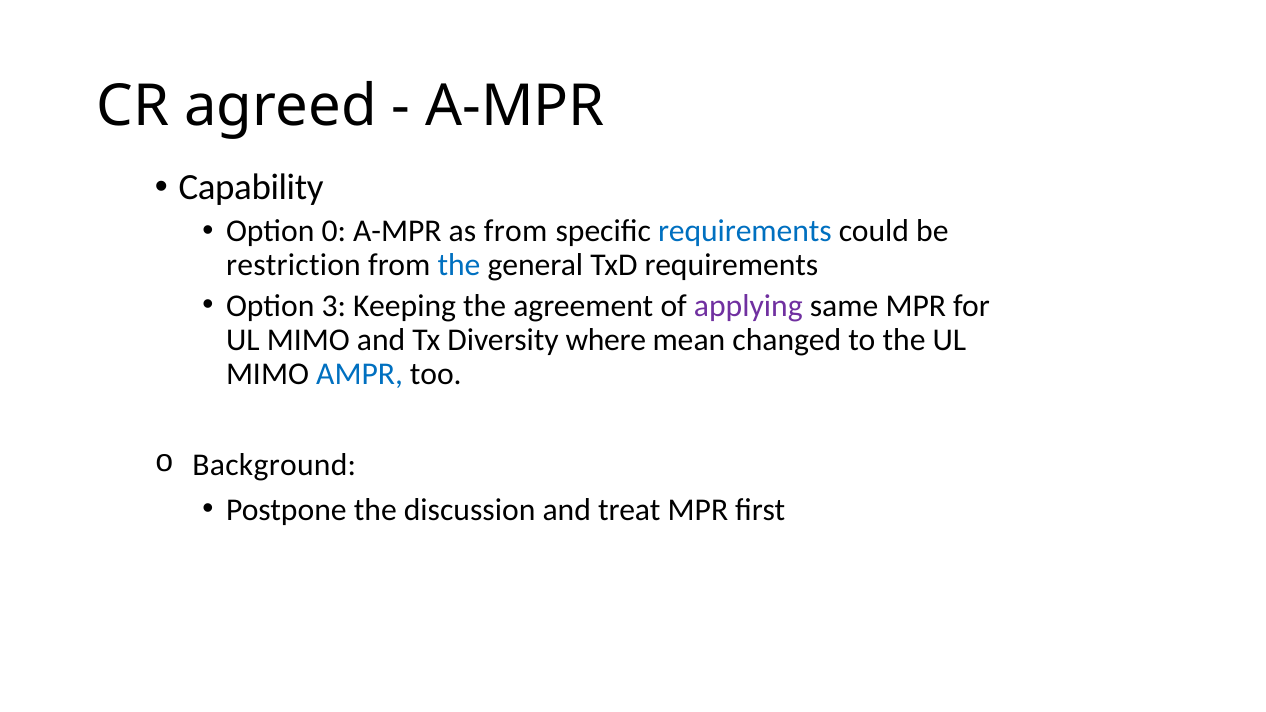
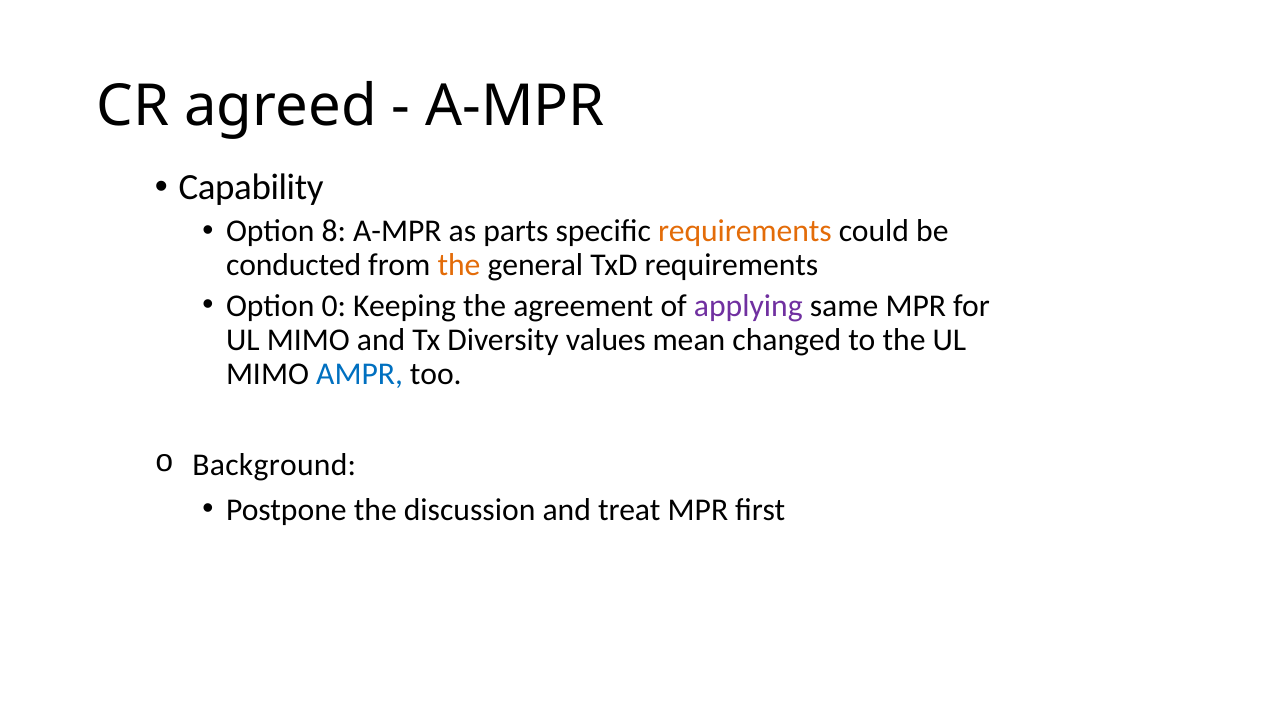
0: 0 -> 8 (334, 231)
as from: from -> parts (516, 231)
requirements colour: blue -> orange (745, 231)
restriction: restriction -> conducted (294, 265)
the colour: blue -> orange (459, 265)
3: 3 -> 0 (334, 306)
where: where -> values (606, 340)
